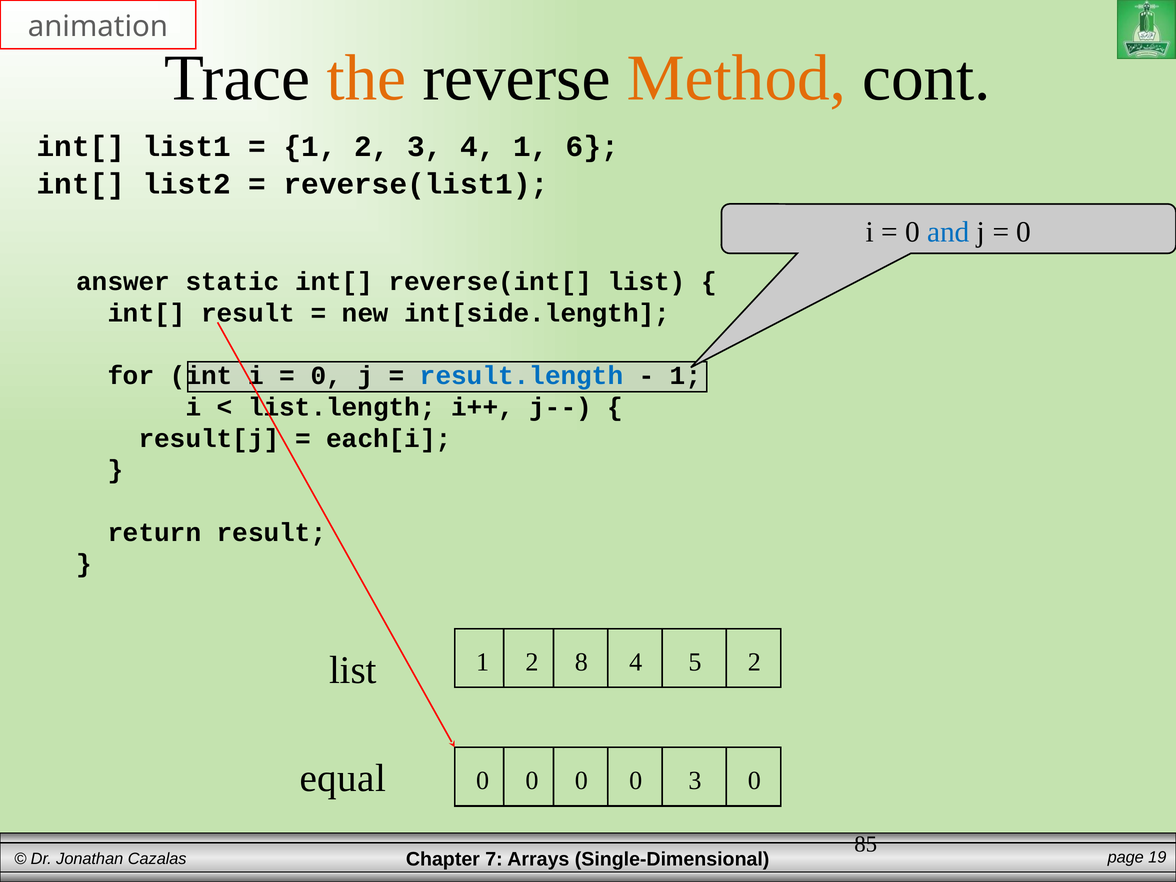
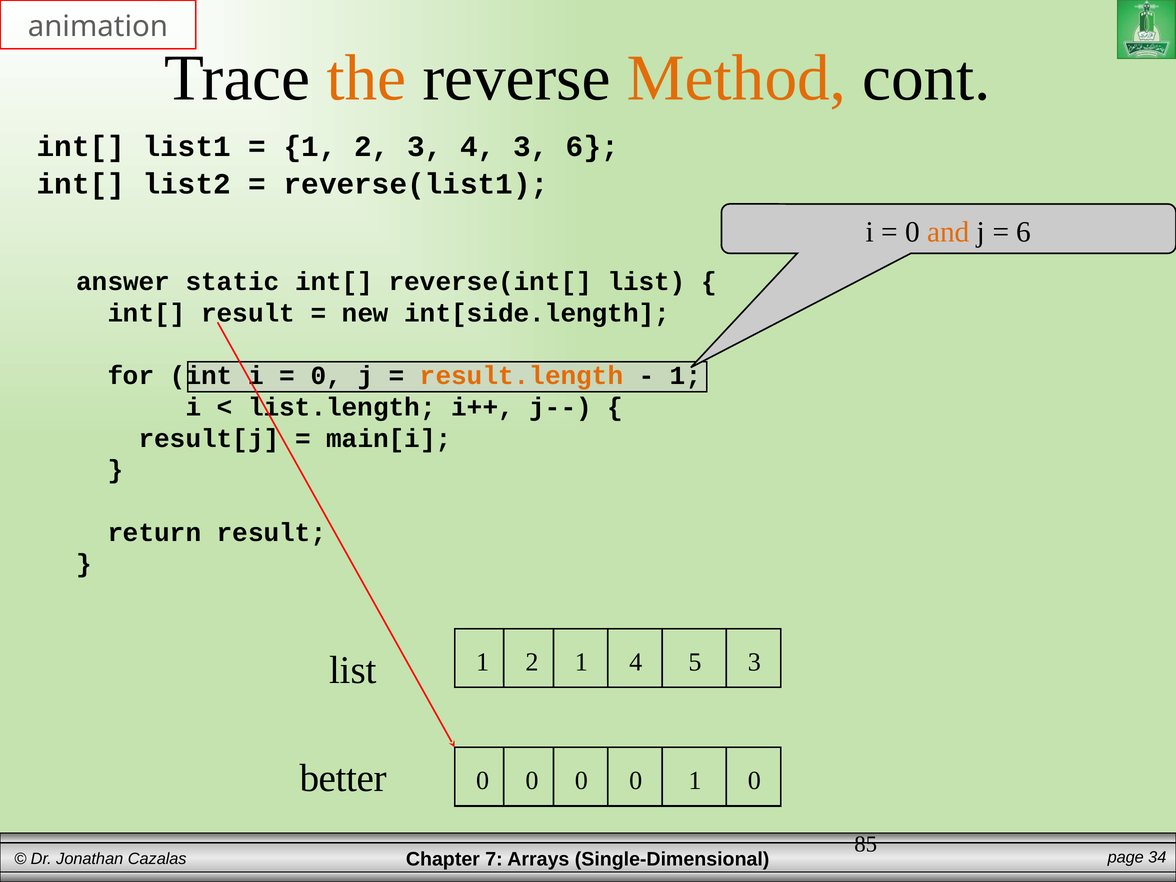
4 1: 1 -> 3 (531, 147)
and colour: blue -> orange (948, 232)
0: 0 -> 6 (1024, 232)
result.length colour: blue -> orange (522, 376)
each[i: each[i -> main[i (389, 438)
2 8: 8 -> 1 (581, 662)
5 2: 2 -> 3 (754, 662)
equal: equal -> better (343, 778)
0 3: 3 -> 1 (695, 781)
19: 19 -> 34 (1157, 857)
